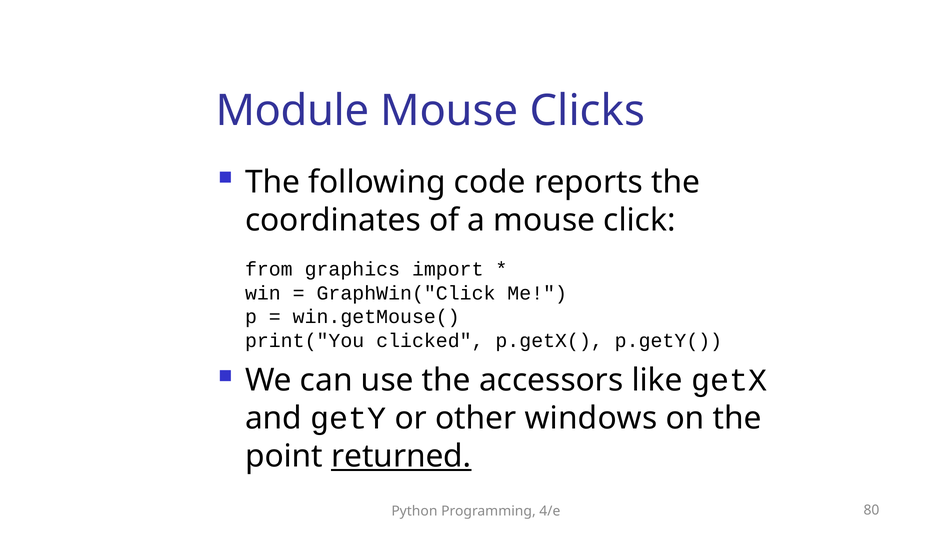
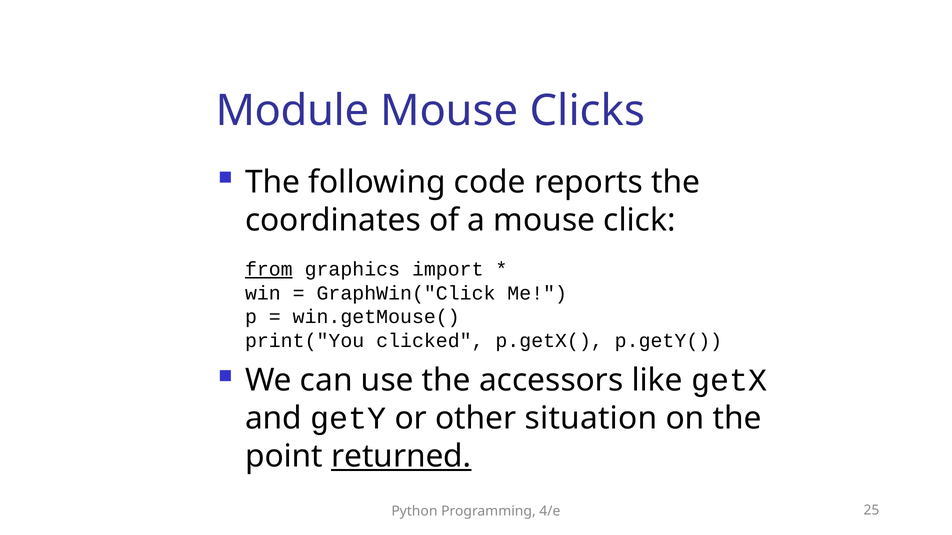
from underline: none -> present (269, 270)
windows: windows -> situation (591, 419)
80: 80 -> 25 (871, 510)
